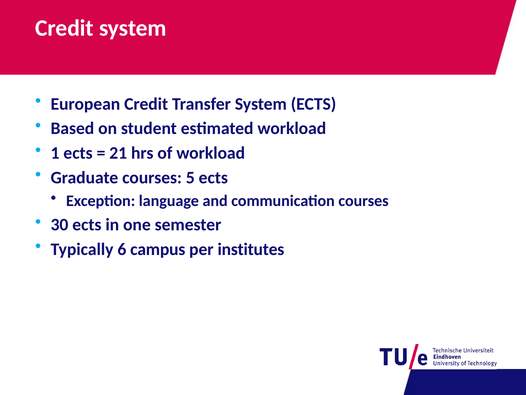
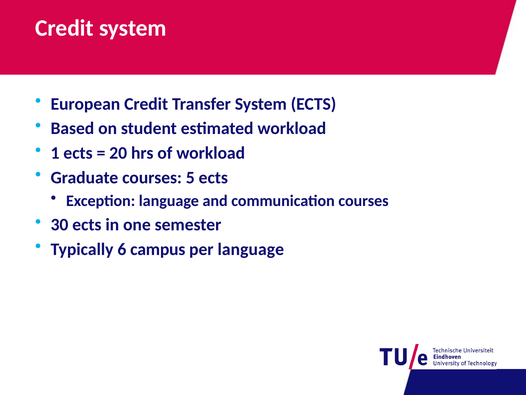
21: 21 -> 20 (118, 153)
per institutes: institutes -> language (251, 249)
